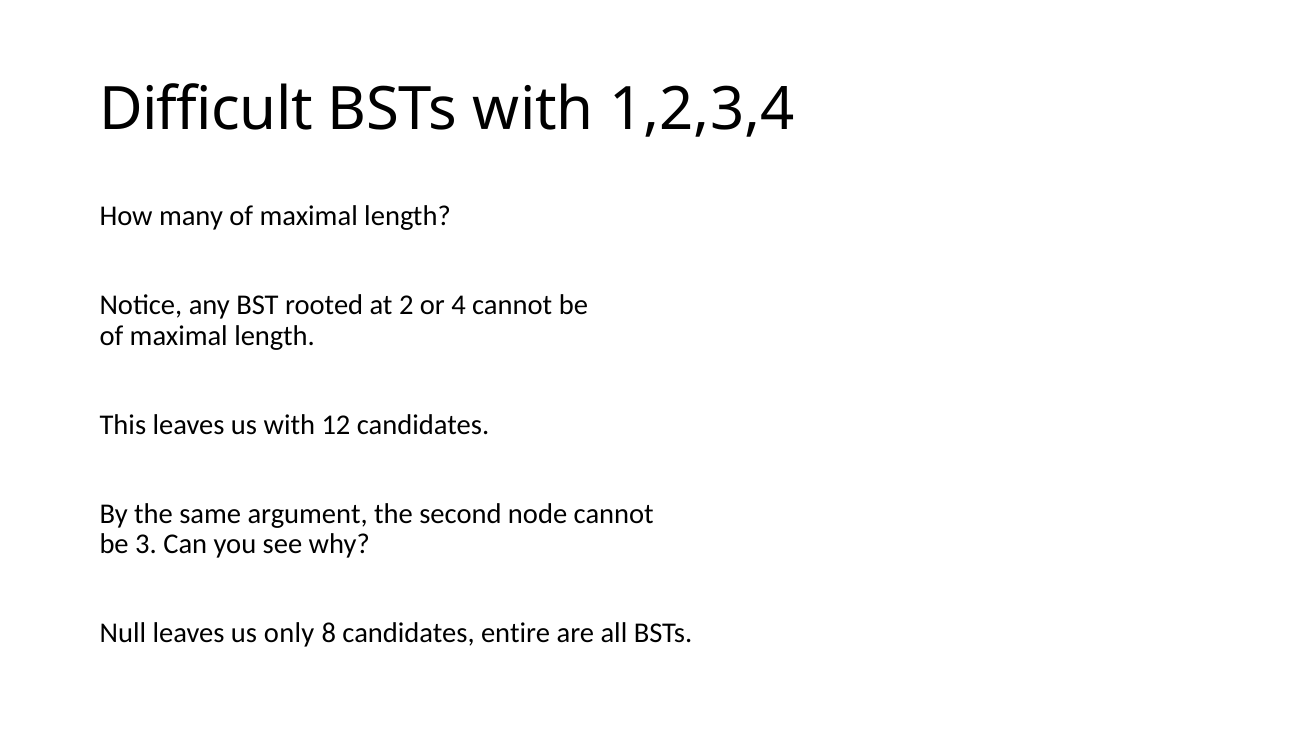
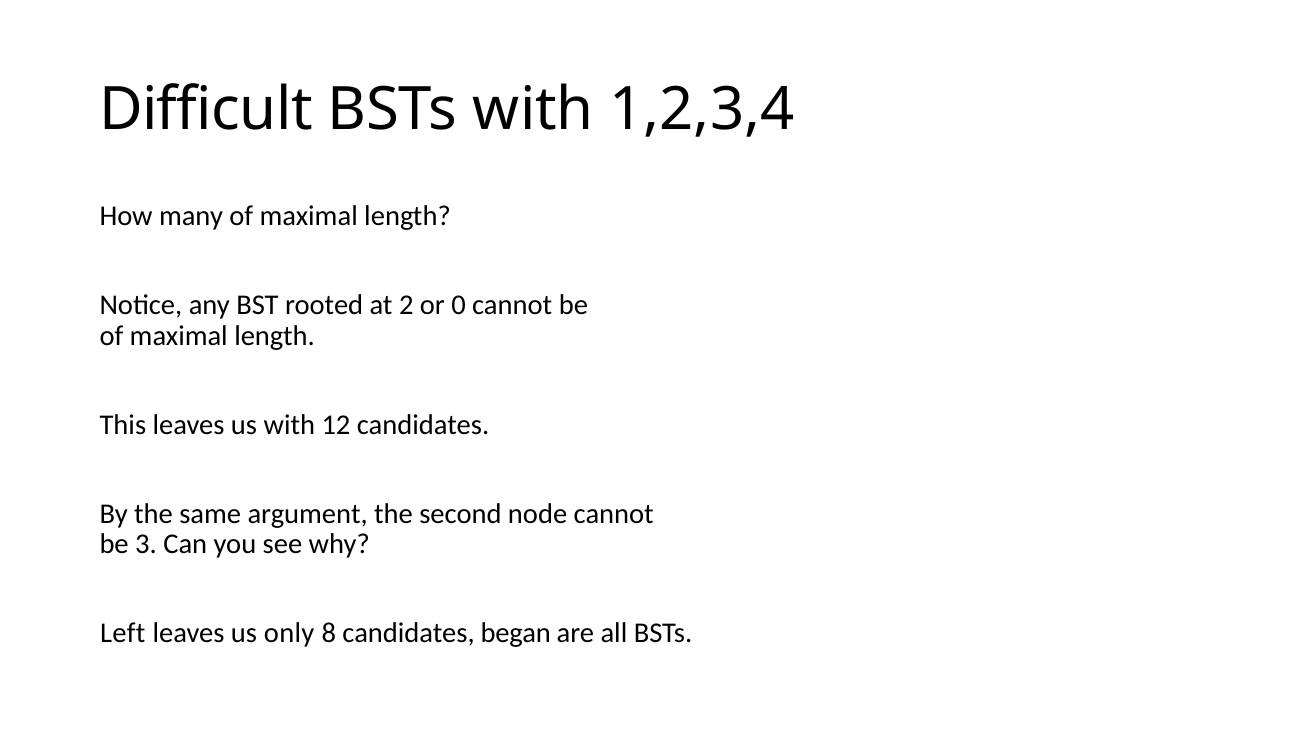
4: 4 -> 0 (459, 305)
Null: Null -> Left (123, 633)
entire: entire -> began (516, 633)
